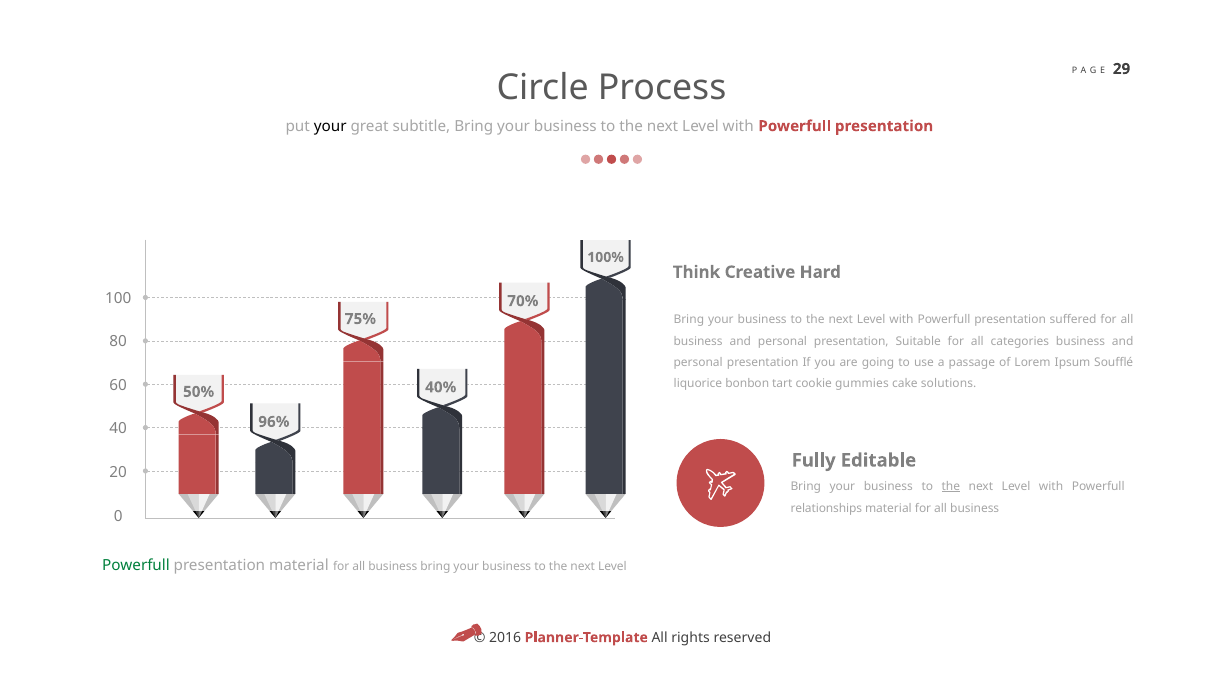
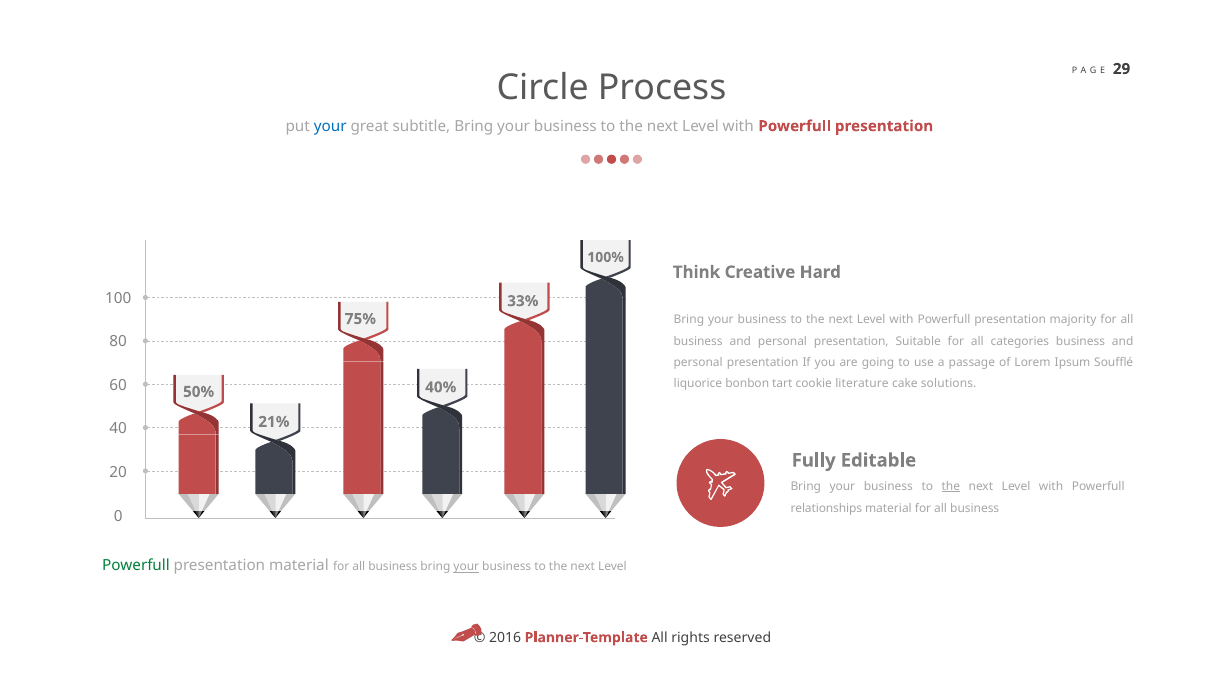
your colour: black -> blue (330, 126)
70%: 70% -> 33% (523, 301)
suffered: suffered -> majority (1073, 320)
gummies: gummies -> literature (862, 384)
96%: 96% -> 21% (274, 422)
your underline: none -> present (466, 567)
